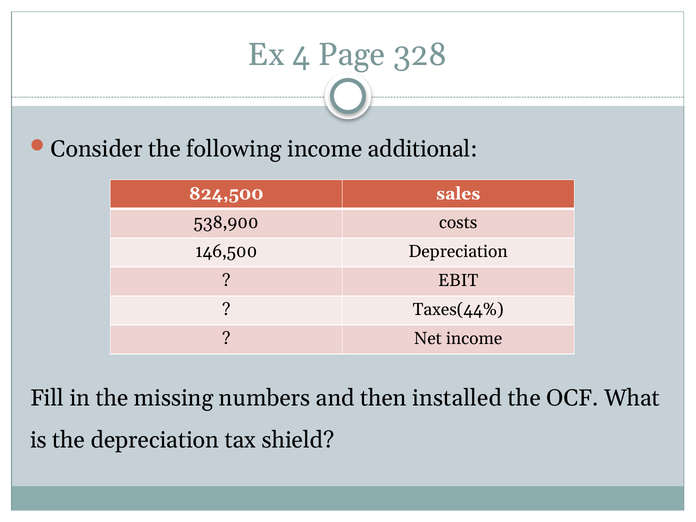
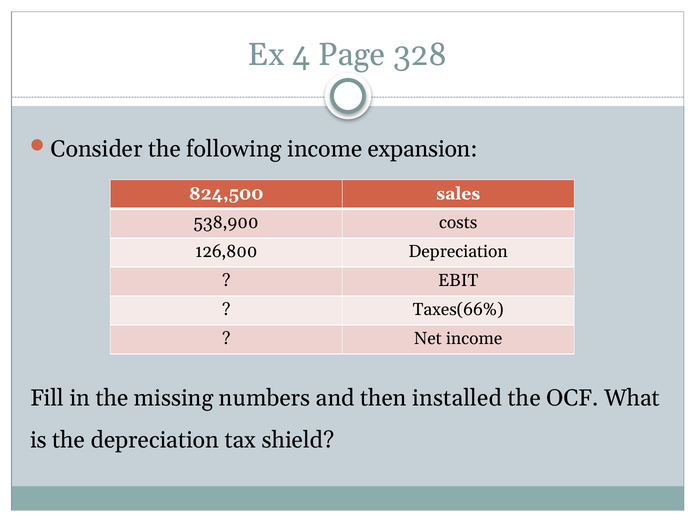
additional: additional -> expansion (423, 149)
146,500: 146,500 -> 126,800 (226, 252)
Taxes(44%: Taxes(44% -> Taxes(66% (458, 310)
